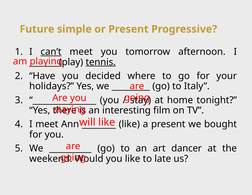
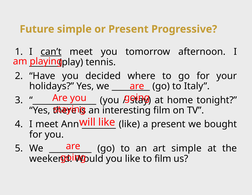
tennis underline: present -> none (101, 62)
art dancer: dancer -> simple (186, 148)
to late: late -> film (163, 158)
